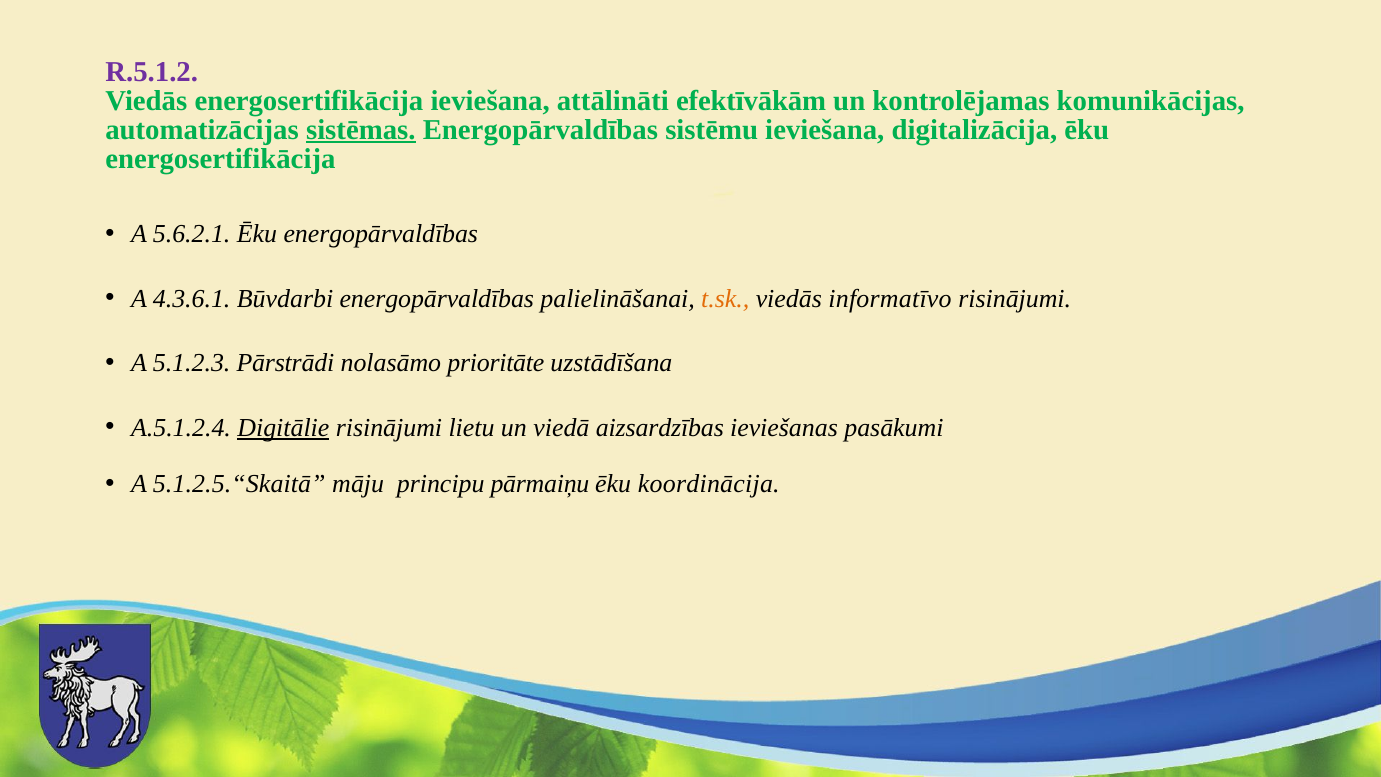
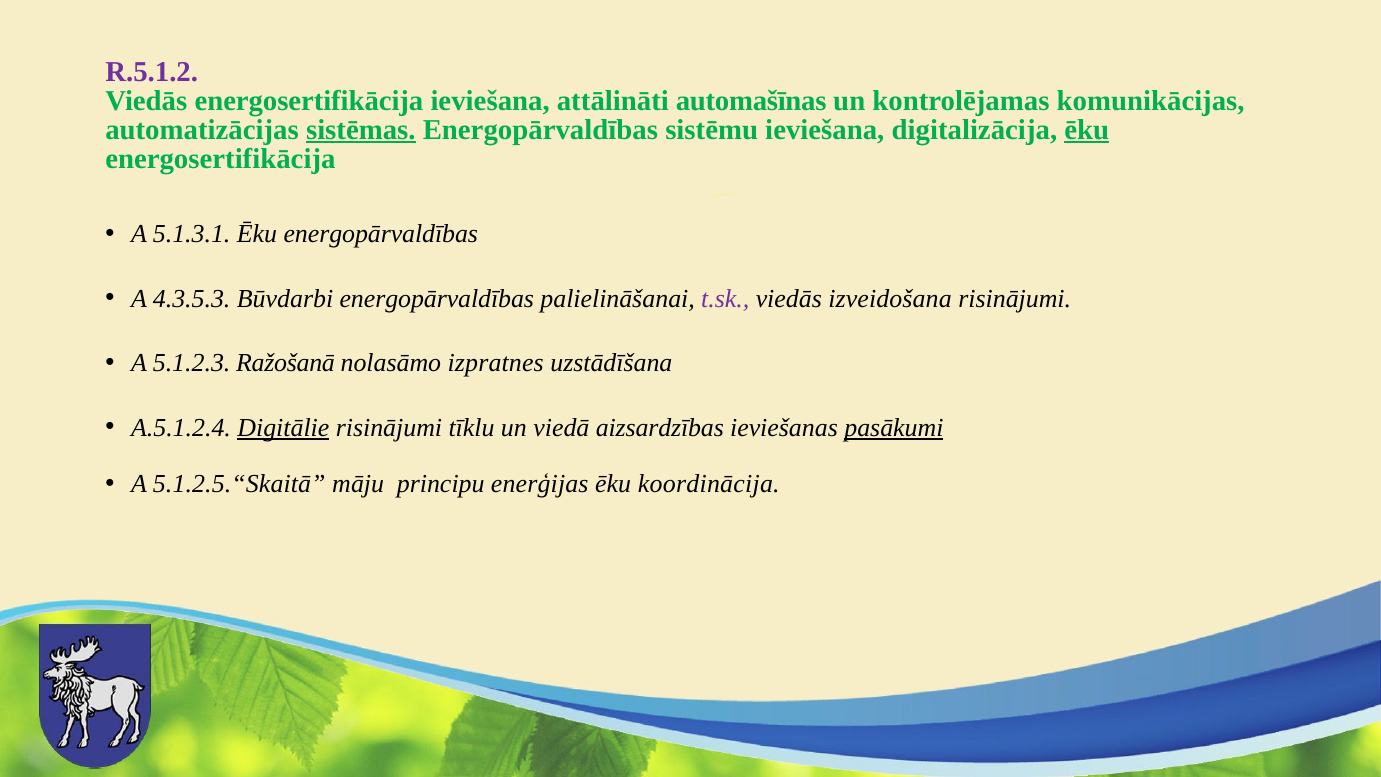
efektīvākām: efektīvākām -> automašīnas (751, 101)
ēku underline: none -> present (1087, 130)
5.6.2.1: 5.6.2.1 -> 5.1.3.1 (192, 234)
4.3.6.1: 4.3.6.1 -> 4.3.5.3 (192, 298)
t.sk colour: orange -> purple (725, 298)
informatīvo: informatīvo -> izveidošana (890, 298)
Pārstrādi: Pārstrādi -> Ražošanā (285, 363)
prioritāte: prioritāte -> izpratnes (496, 363)
lietu: lietu -> tīklu (472, 427)
pasākumi underline: none -> present (894, 427)
pārmaiņu: pārmaiņu -> enerģijas (540, 484)
